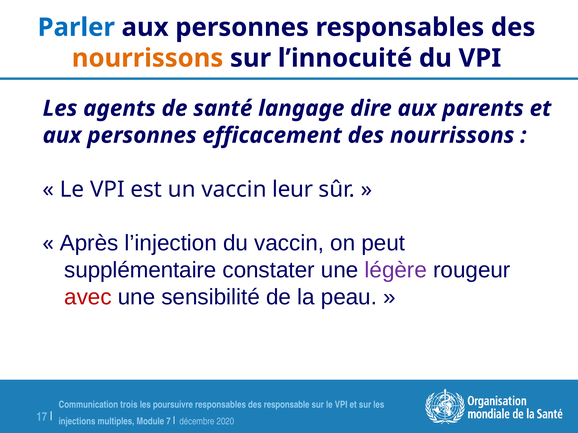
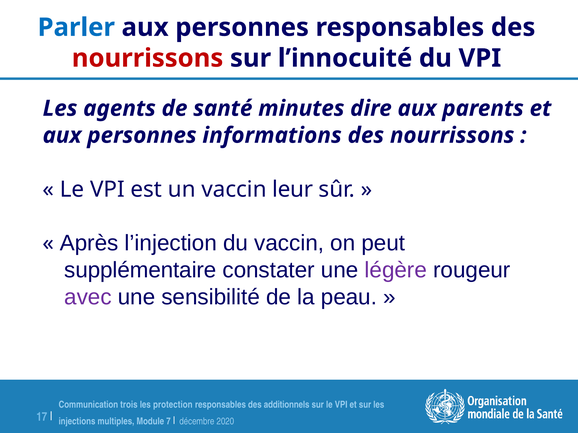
nourrissons colour: orange -> red (148, 58)
langage: langage -> minutes (301, 109)
efficacement: efficacement -> informations (272, 136)
avec colour: red -> purple (88, 297)
poursuivre: poursuivre -> protection (173, 405)
responsable: responsable -> additionnels (287, 405)
